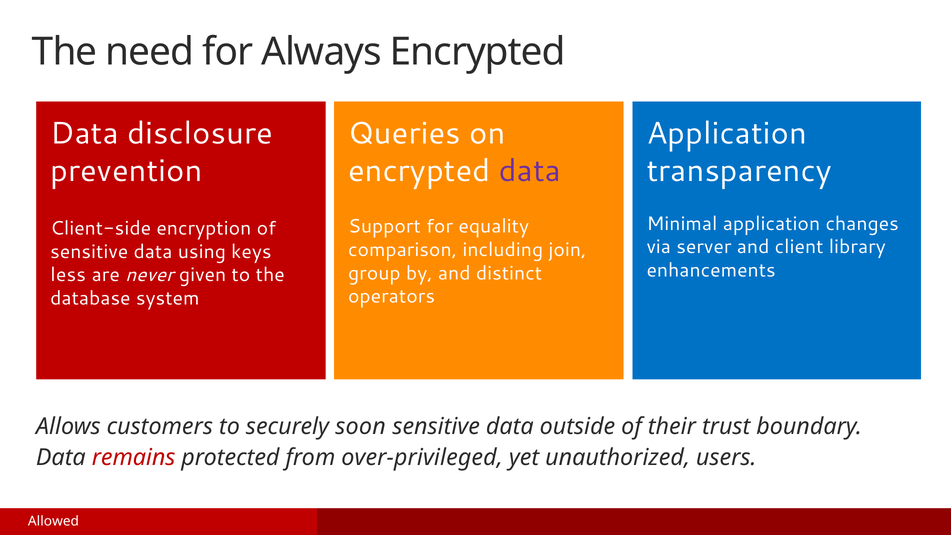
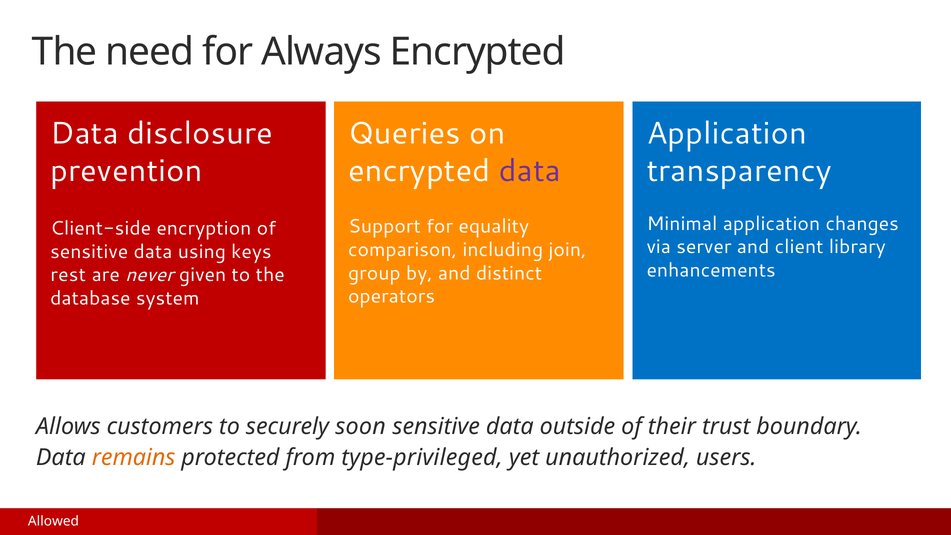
less: less -> rest (68, 275)
remains colour: red -> orange (134, 458)
over-privileged: over-privileged -> type-privileged (422, 458)
